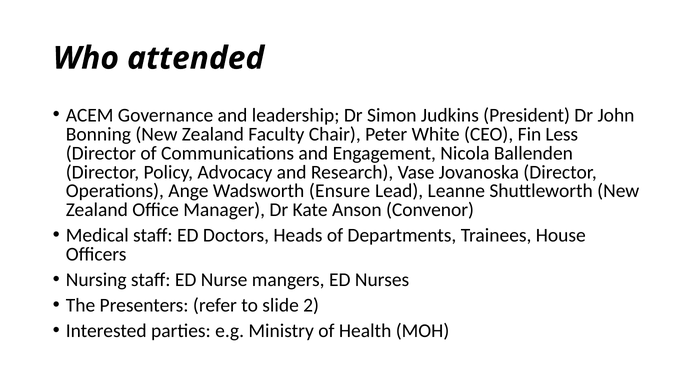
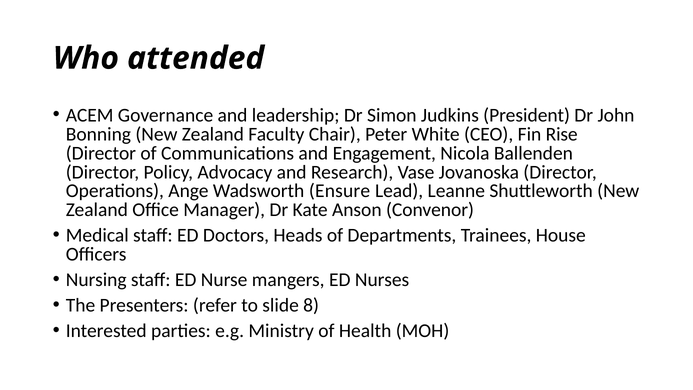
Less: Less -> Rise (562, 134)
2: 2 -> 8 (311, 305)
